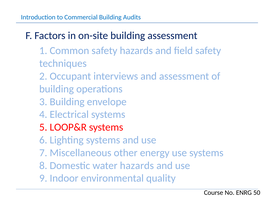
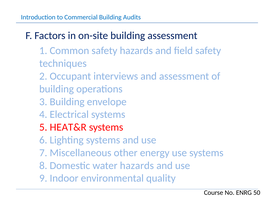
LOOP&R: LOOP&R -> HEAT&R (68, 128)
